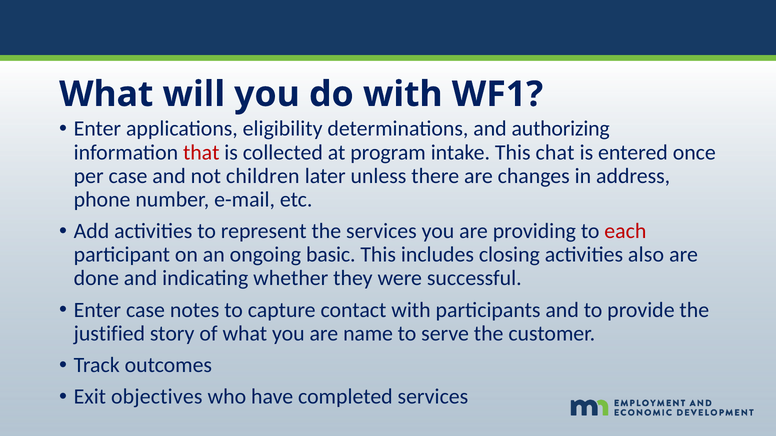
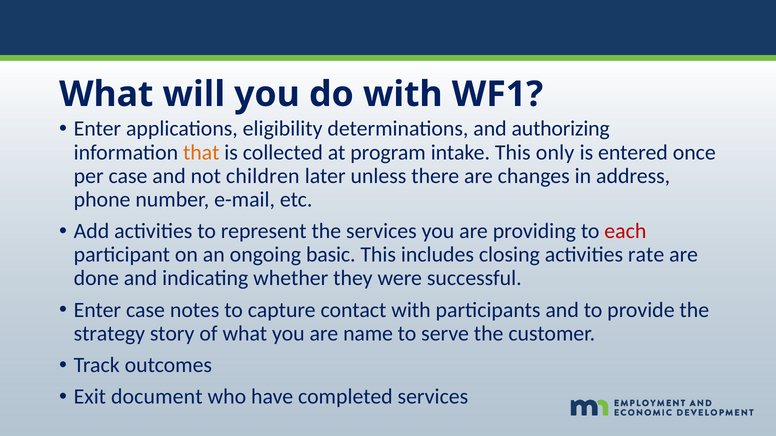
that colour: red -> orange (201, 152)
chat: chat -> only (555, 152)
also: also -> rate (646, 255)
justified: justified -> strategy (109, 334)
objectives: objectives -> document (157, 397)
